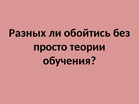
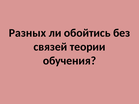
просто: просто -> связей (50, 47)
